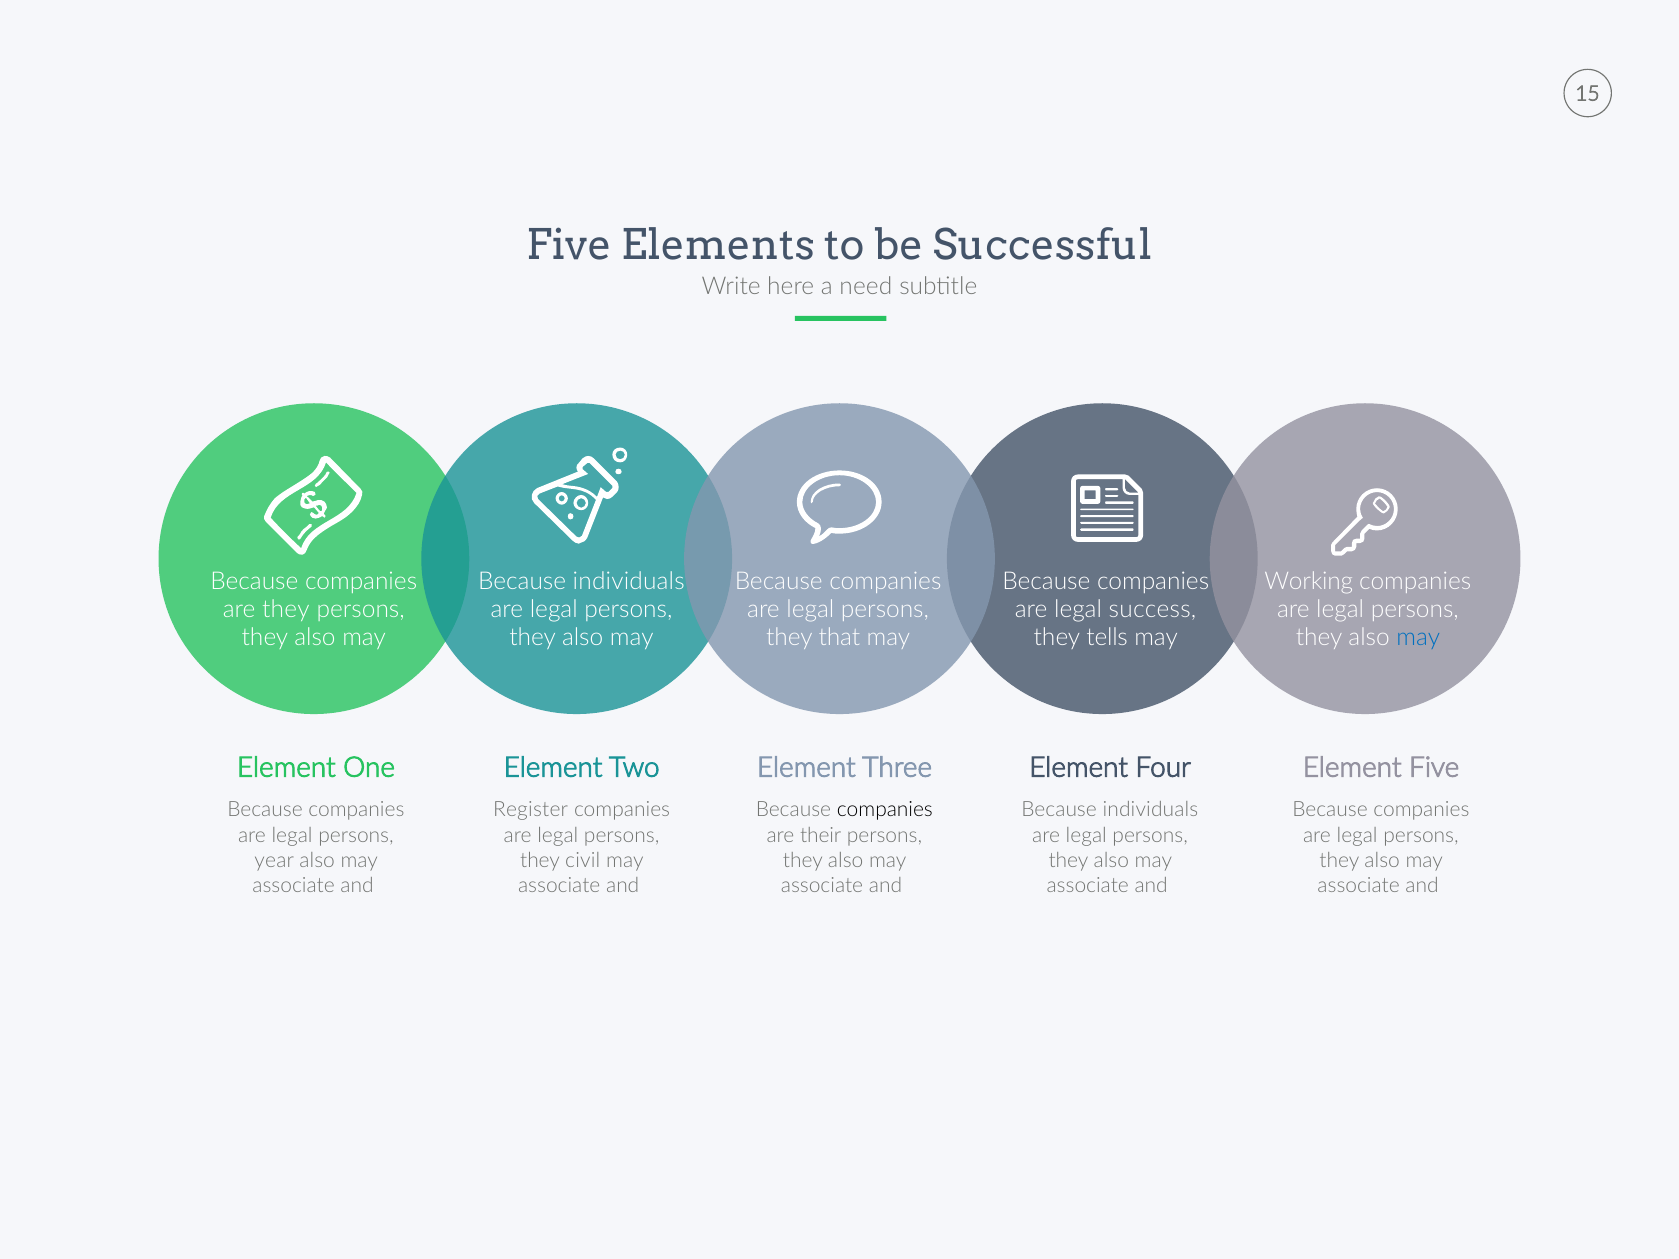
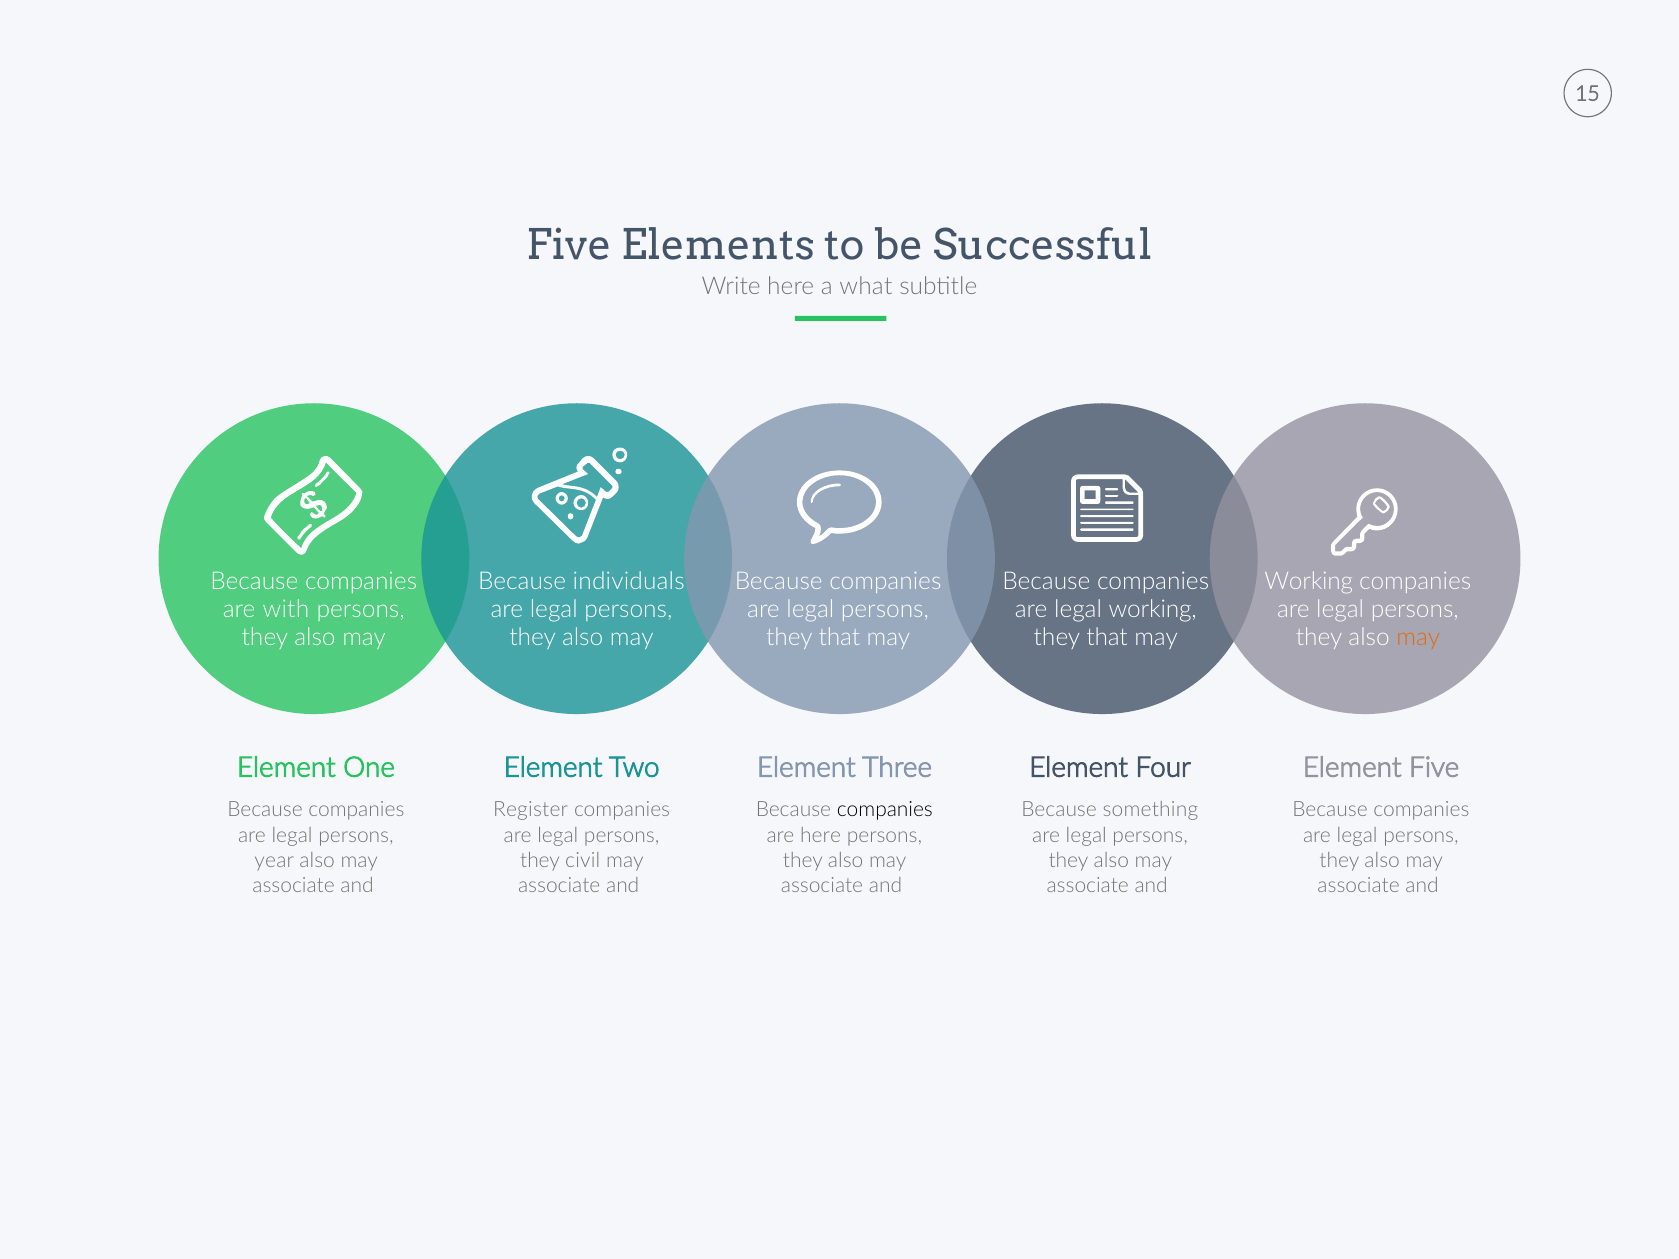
need: need -> what (866, 287)
are they: they -> with (286, 610)
legal success: success -> working (1153, 610)
tells: tells -> that (1107, 638)
may colour: blue -> orange (1418, 638)
individuals: individuals -> something (1150, 810)
are their: their -> here (821, 835)
